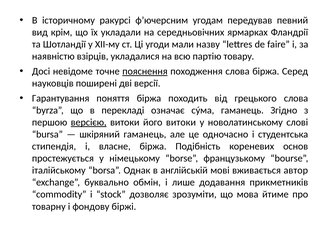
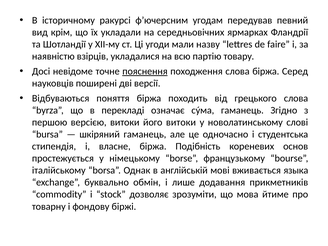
Гарантування: Гарантування -> Відбуваються (61, 98)
версією underline: present -> none (89, 122)
автор: автор -> языка (296, 170)
